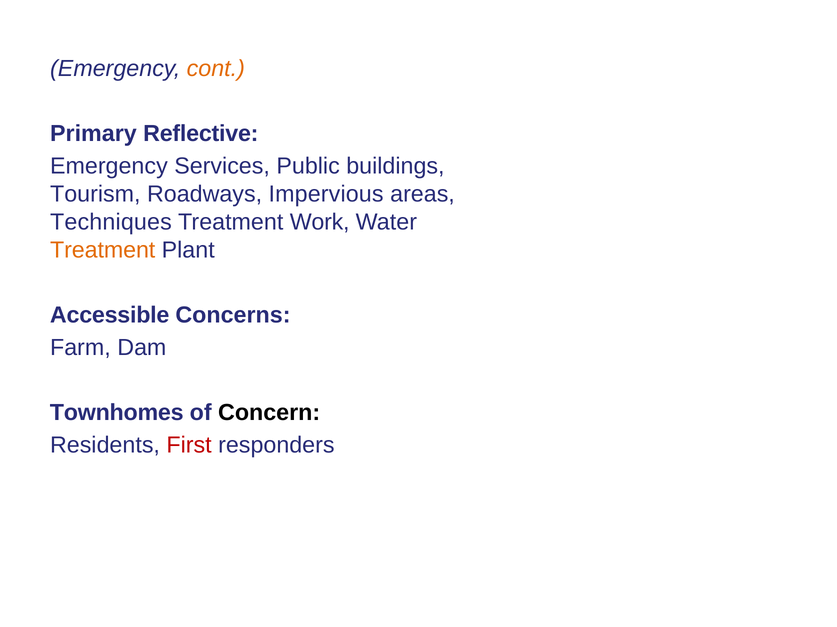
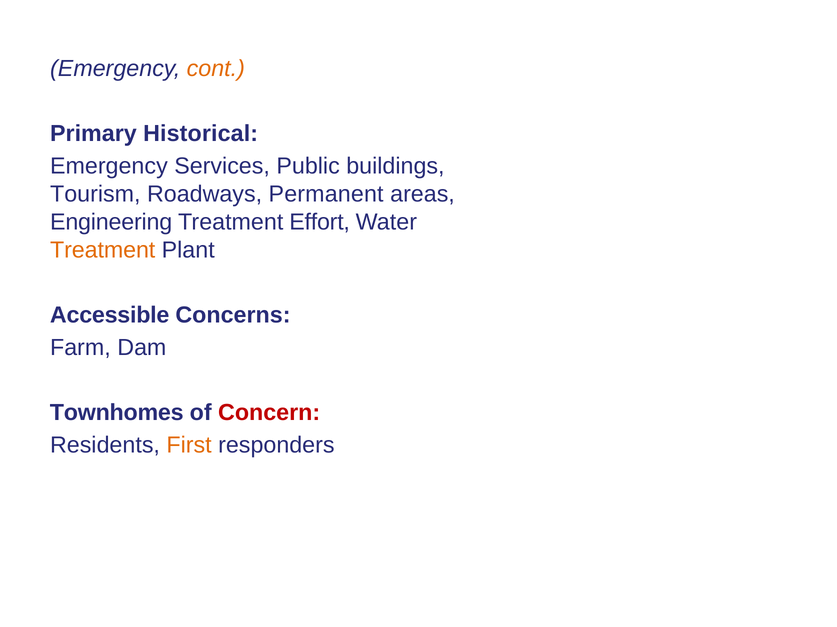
Reflective: Reflective -> Historical (201, 134)
Impervious: Impervious -> Permanent (326, 194)
Techniques: Techniques -> Engineering (111, 222)
Work: Work -> Effort (320, 222)
Concern colour: black -> red (269, 413)
First colour: red -> orange (189, 446)
